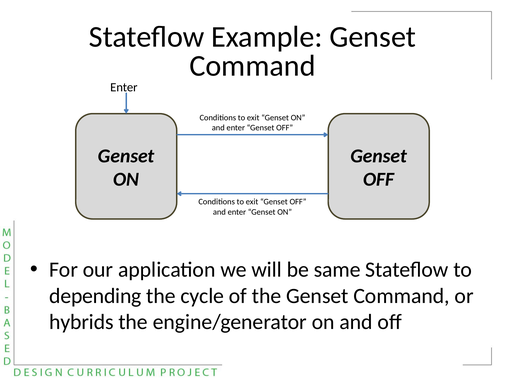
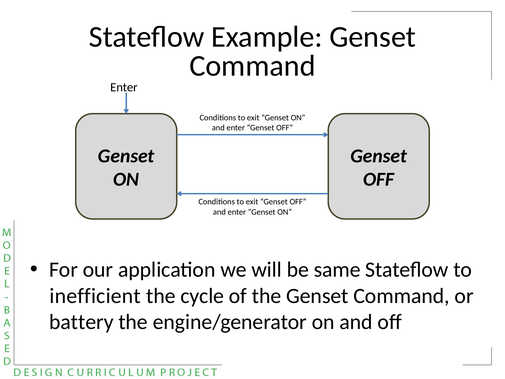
depending: depending -> inefficient (95, 296)
hybrids: hybrids -> battery (81, 322)
